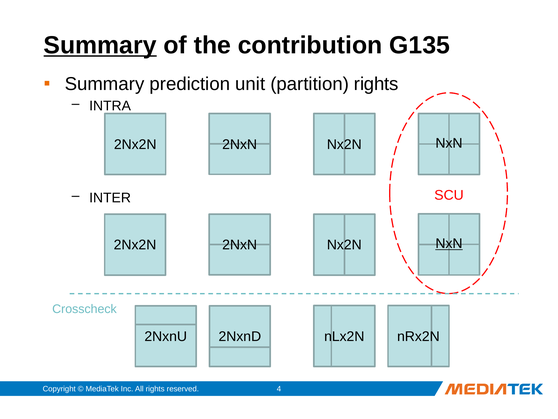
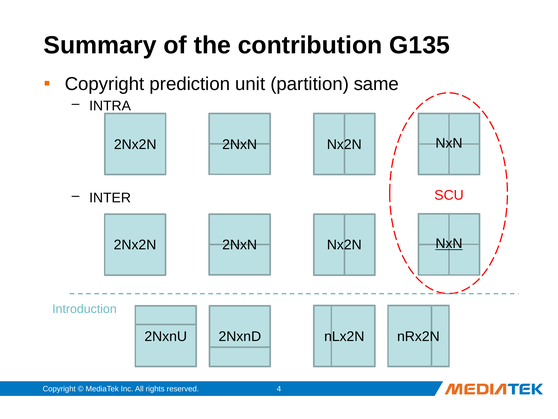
Summary underline: present -> none (100, 45)
Summary: Summary -> Copyright (105, 84)
partition rights: rights -> same (376, 84)
Crosscheck: Crosscheck -> Introduction (84, 309)
